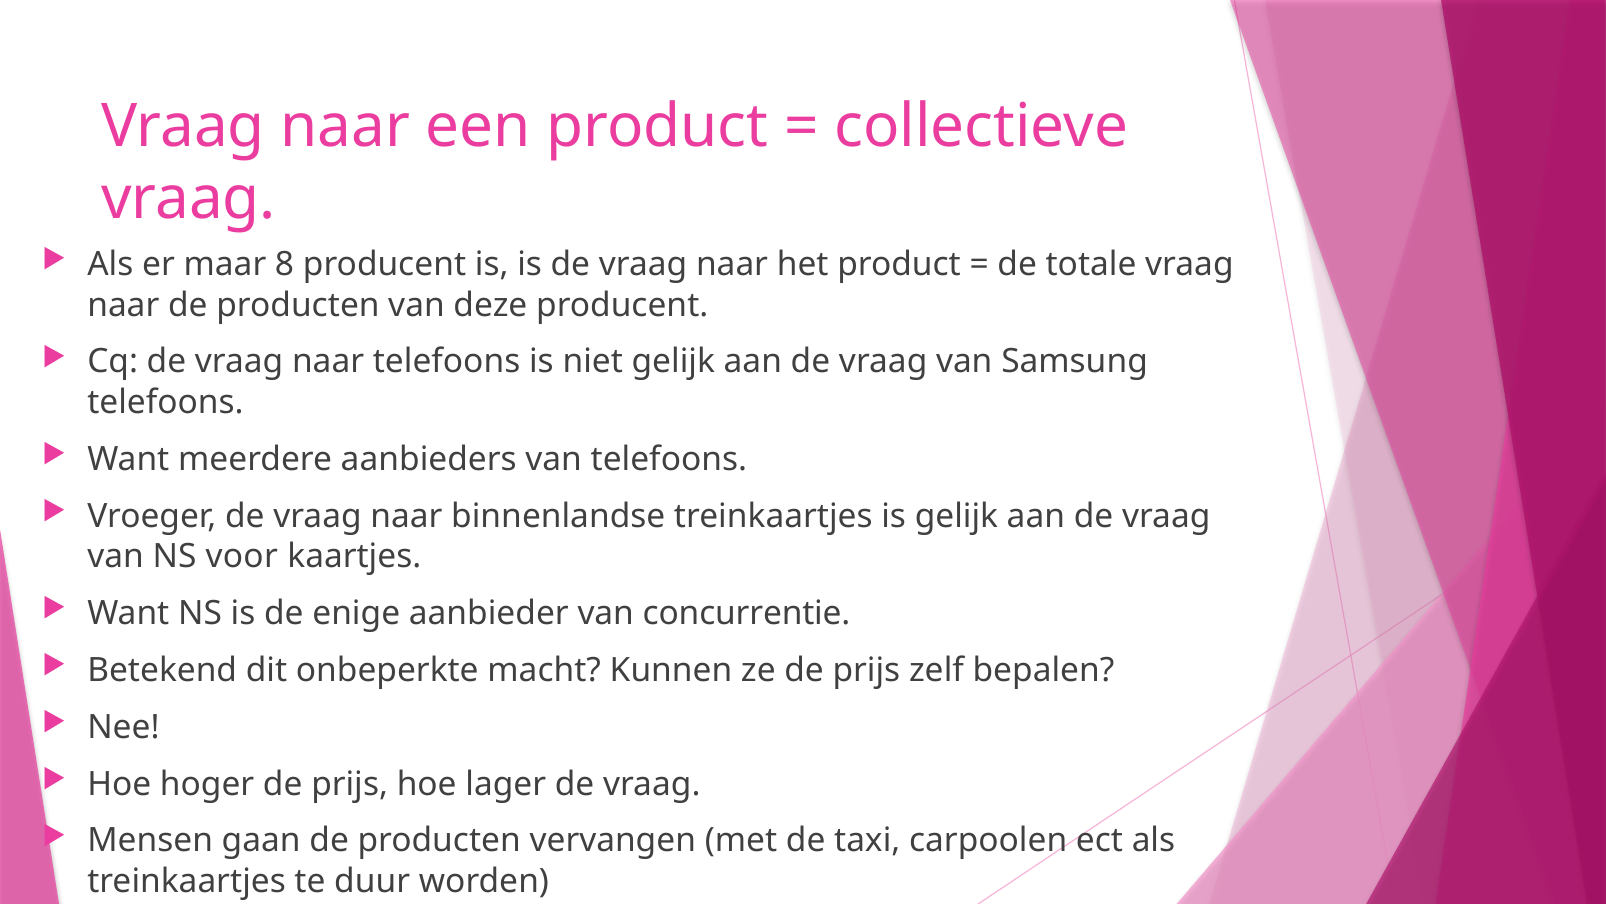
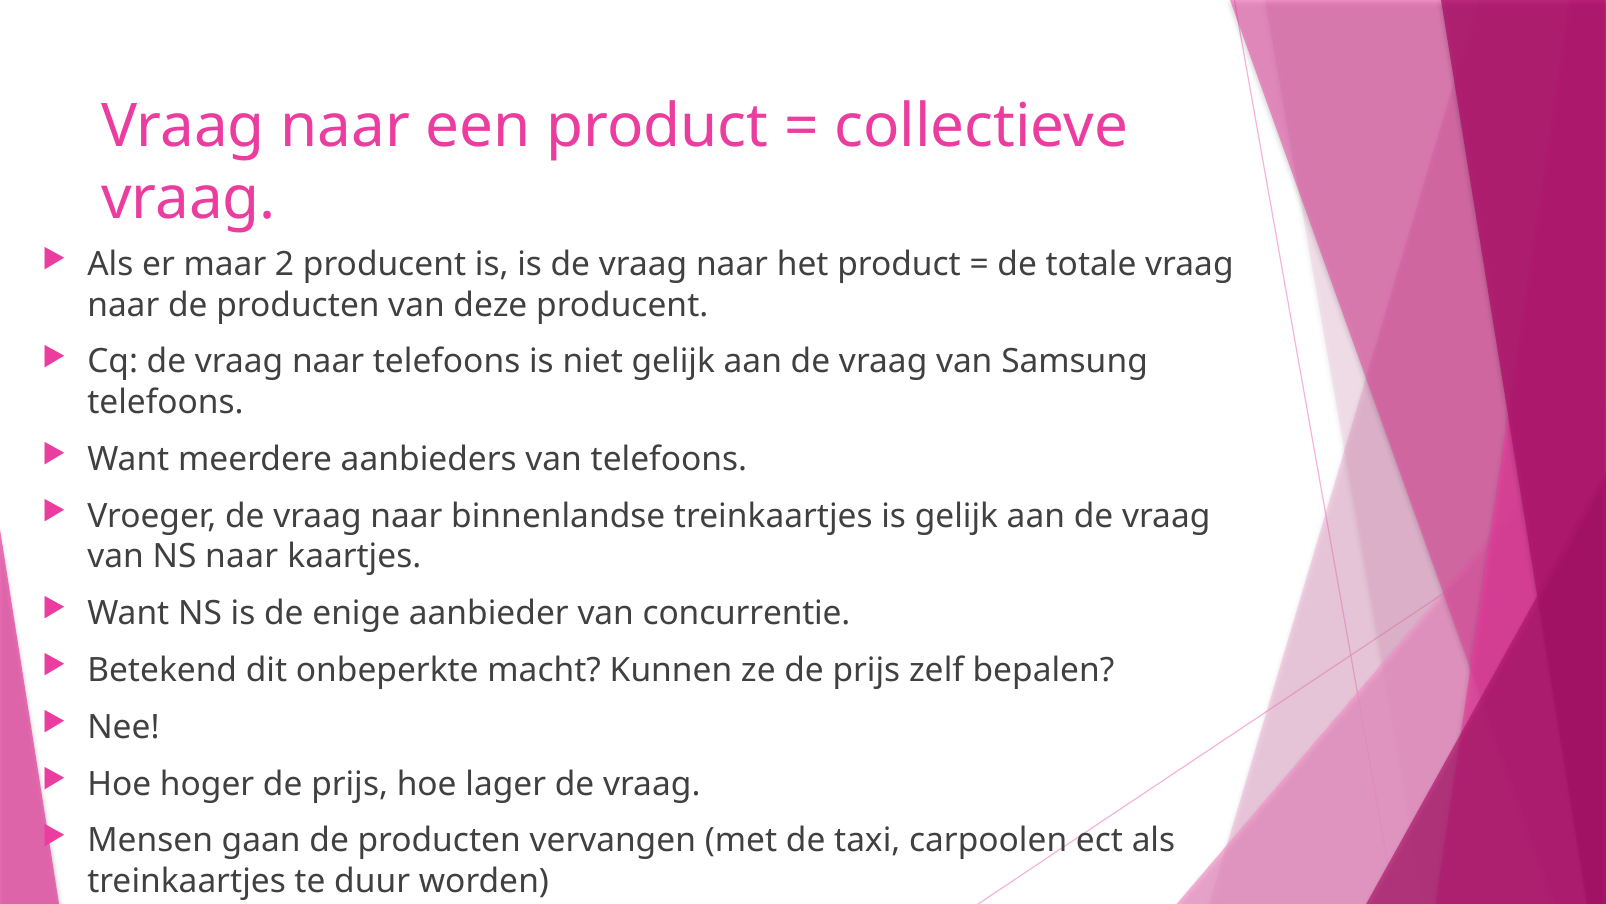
8: 8 -> 2 (285, 265)
NS voor: voor -> naar (242, 556)
